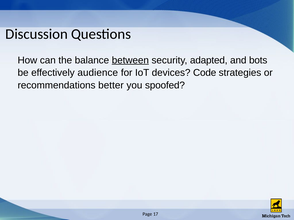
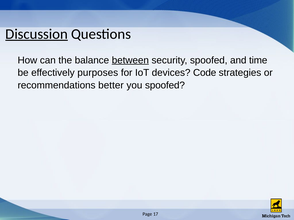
Discussion underline: none -> present (37, 34)
security adapted: adapted -> spoofed (209, 60)
bots: bots -> time (258, 60)
audience: audience -> purposes (98, 73)
